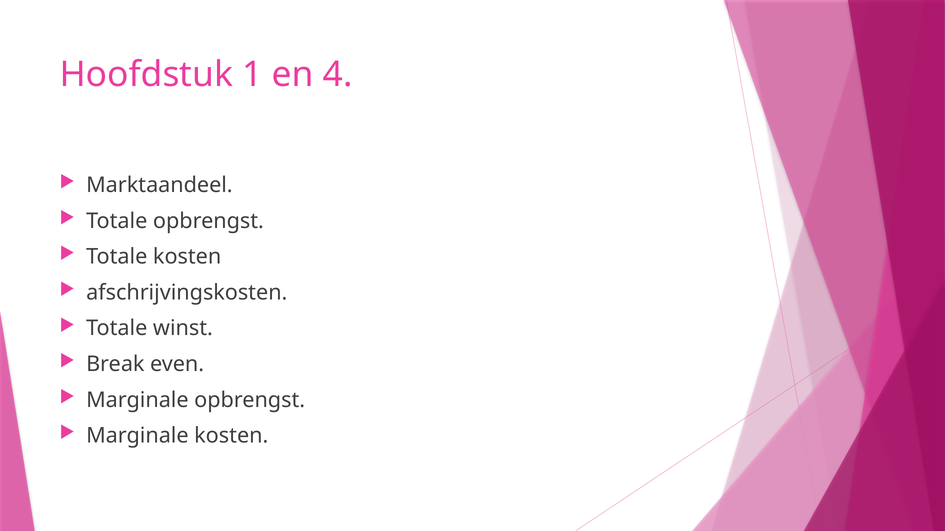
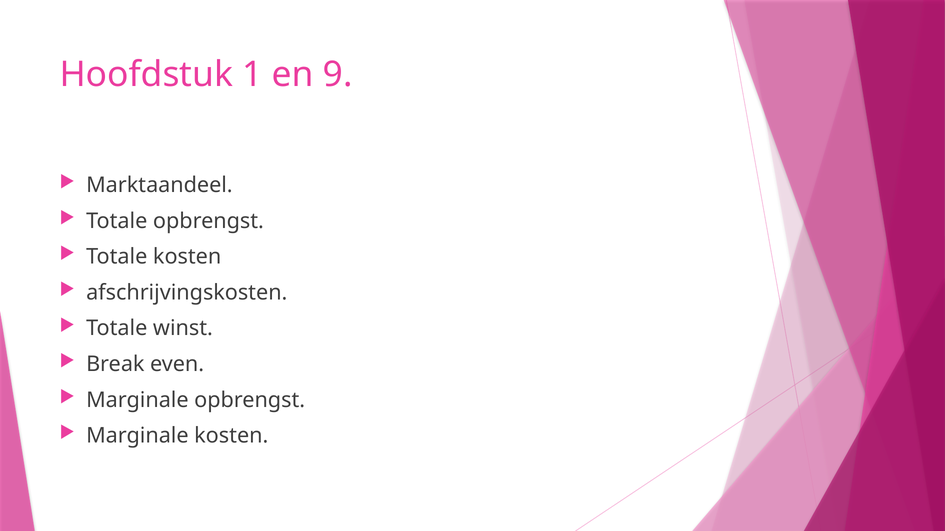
4: 4 -> 9 (338, 75)
